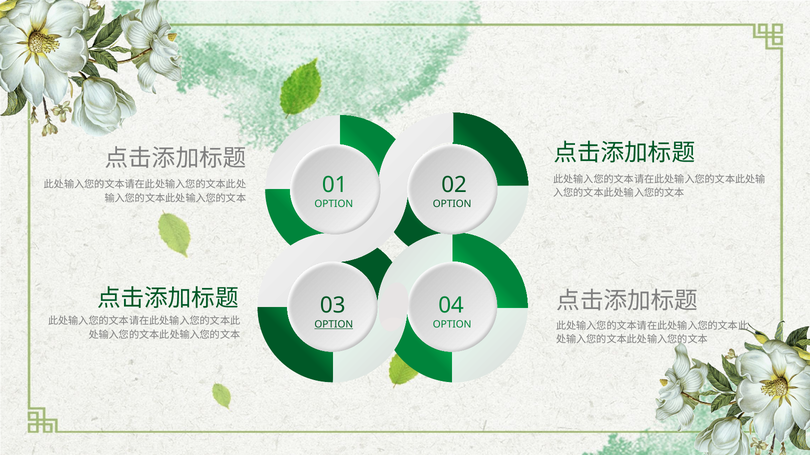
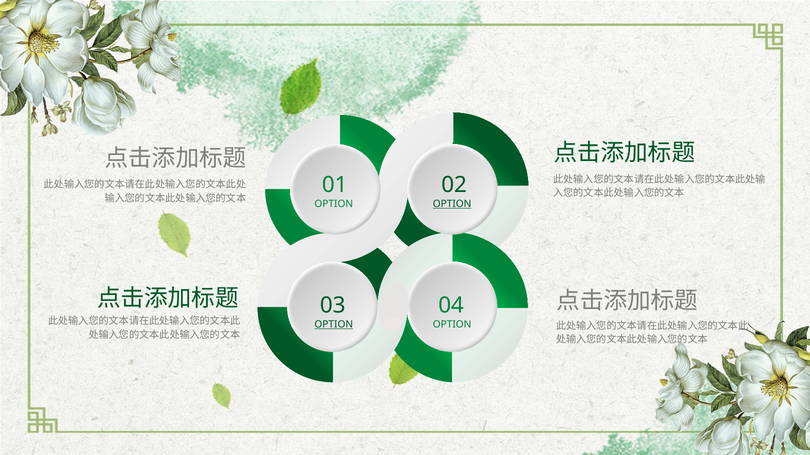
OPTION underline: none -> present (452, 204)
